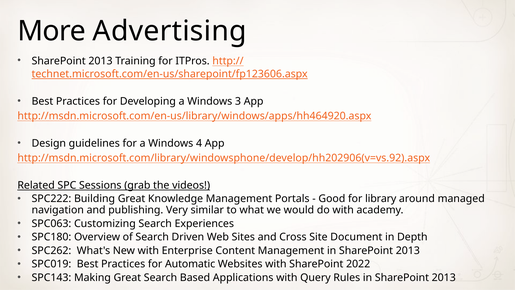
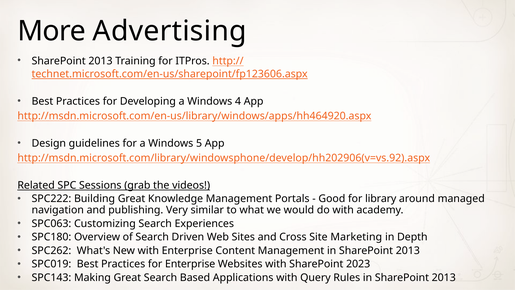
3: 3 -> 4 (238, 101)
4: 4 -> 5 (199, 143)
Document: Document -> Marketing (356, 237)
for Automatic: Automatic -> Enterprise (190, 264)
2022: 2022 -> 2023 (358, 264)
